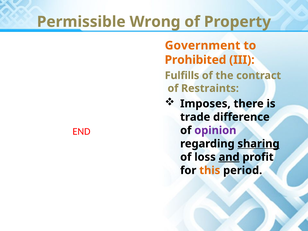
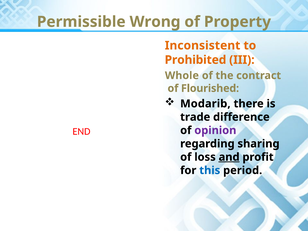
Government: Government -> Inconsistent (203, 45)
Fulfills: Fulfills -> Whole (182, 76)
Restraints: Restraints -> Flourished (210, 88)
Imposes: Imposes -> Modarib (205, 104)
sharing underline: present -> none (259, 144)
this colour: orange -> blue (210, 170)
